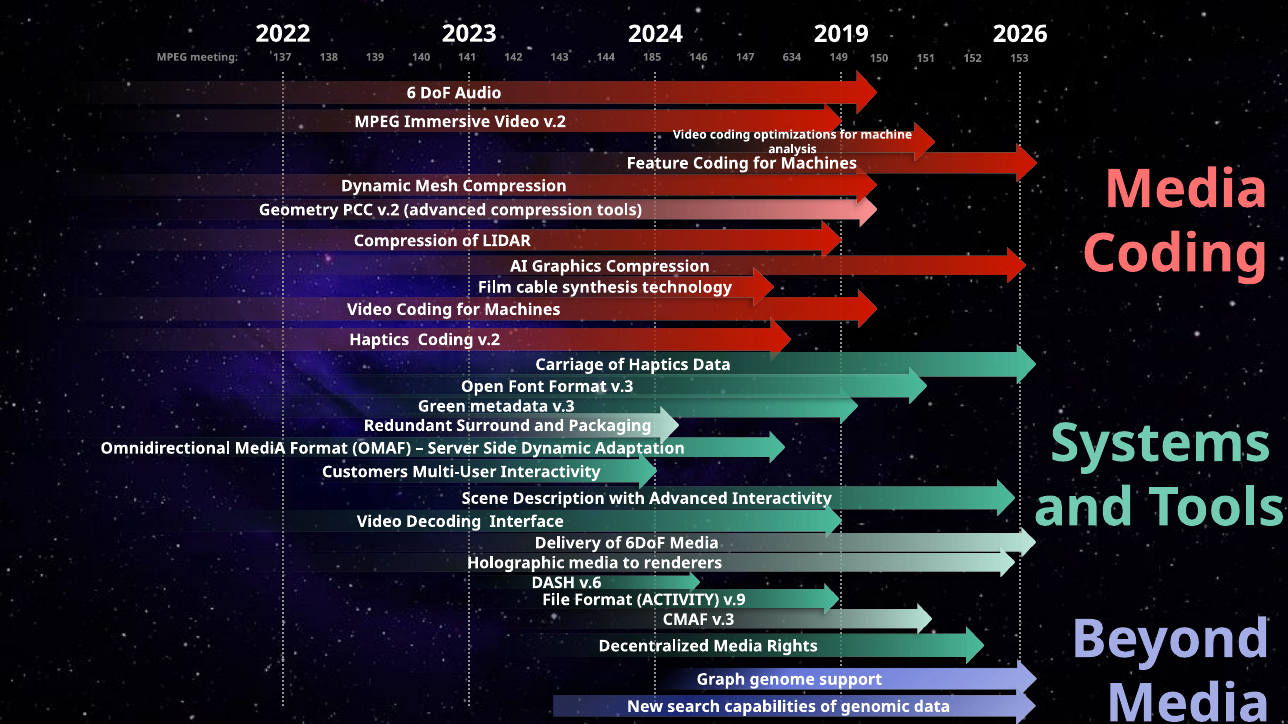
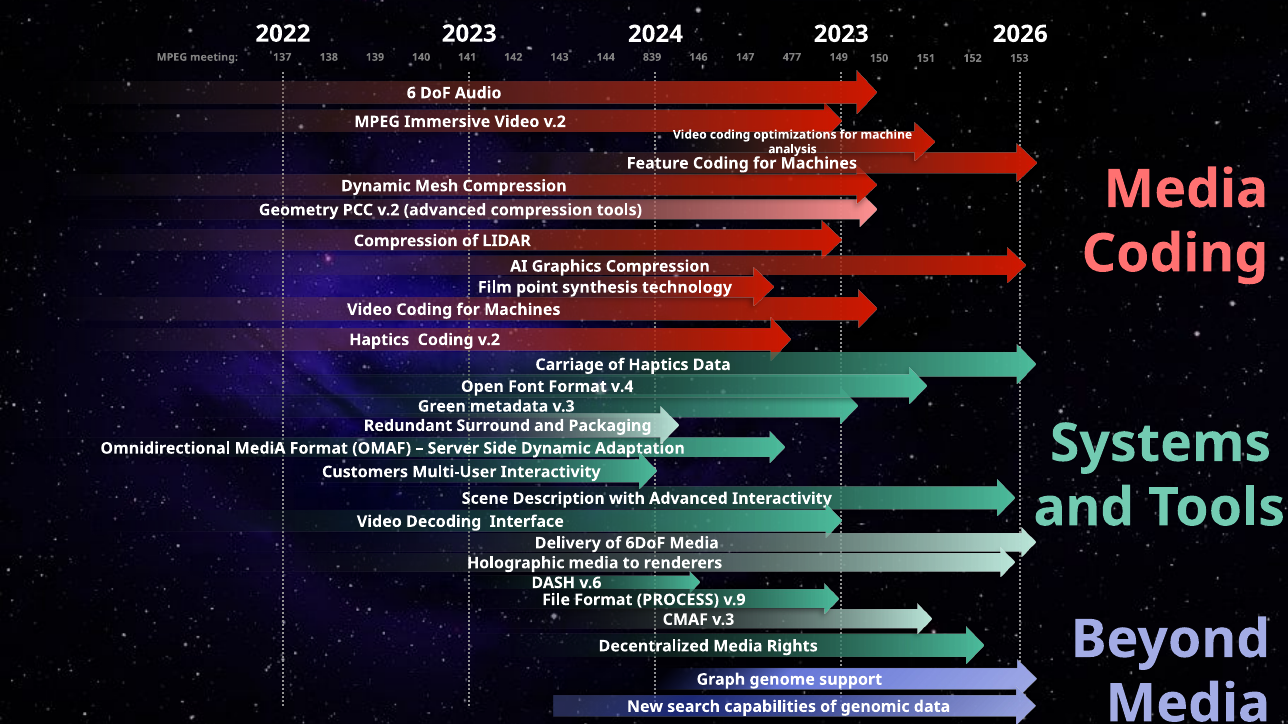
2024 2019: 2019 -> 2023 (841, 34)
185: 185 -> 839 (652, 57)
634: 634 -> 477 (792, 57)
cable: cable -> point (537, 288)
Format v.3: v.3 -> v.4 (622, 387)
ACTIVITY: ACTIVITY -> PROCESS (678, 600)
